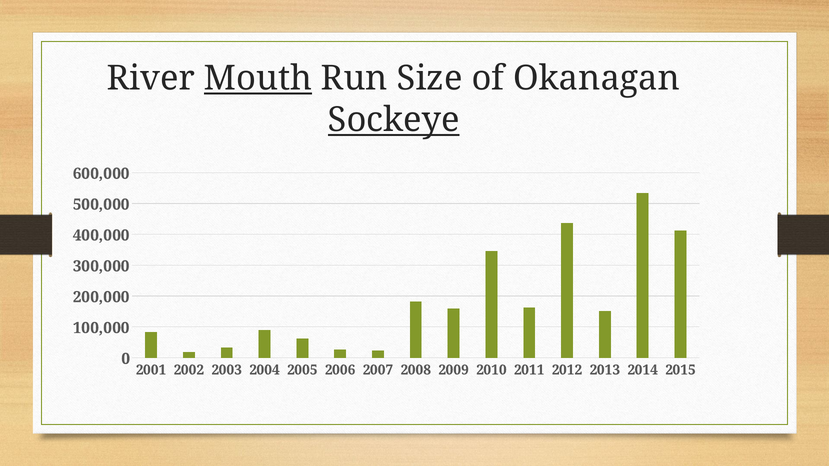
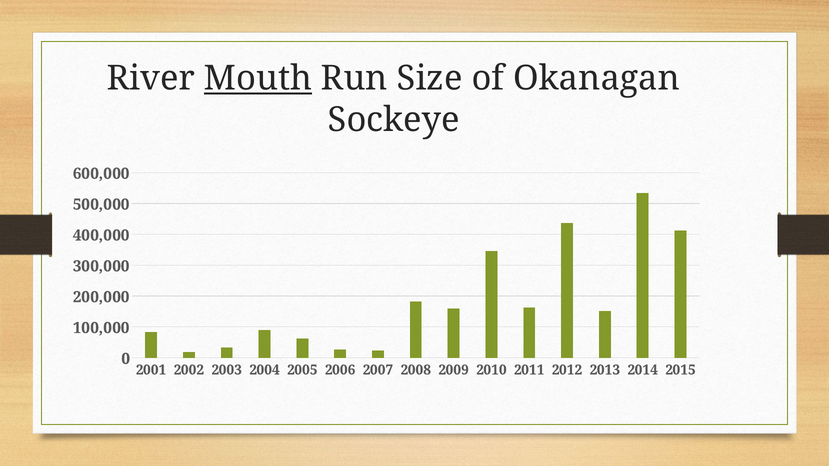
Sockeye underline: present -> none (394, 120)
